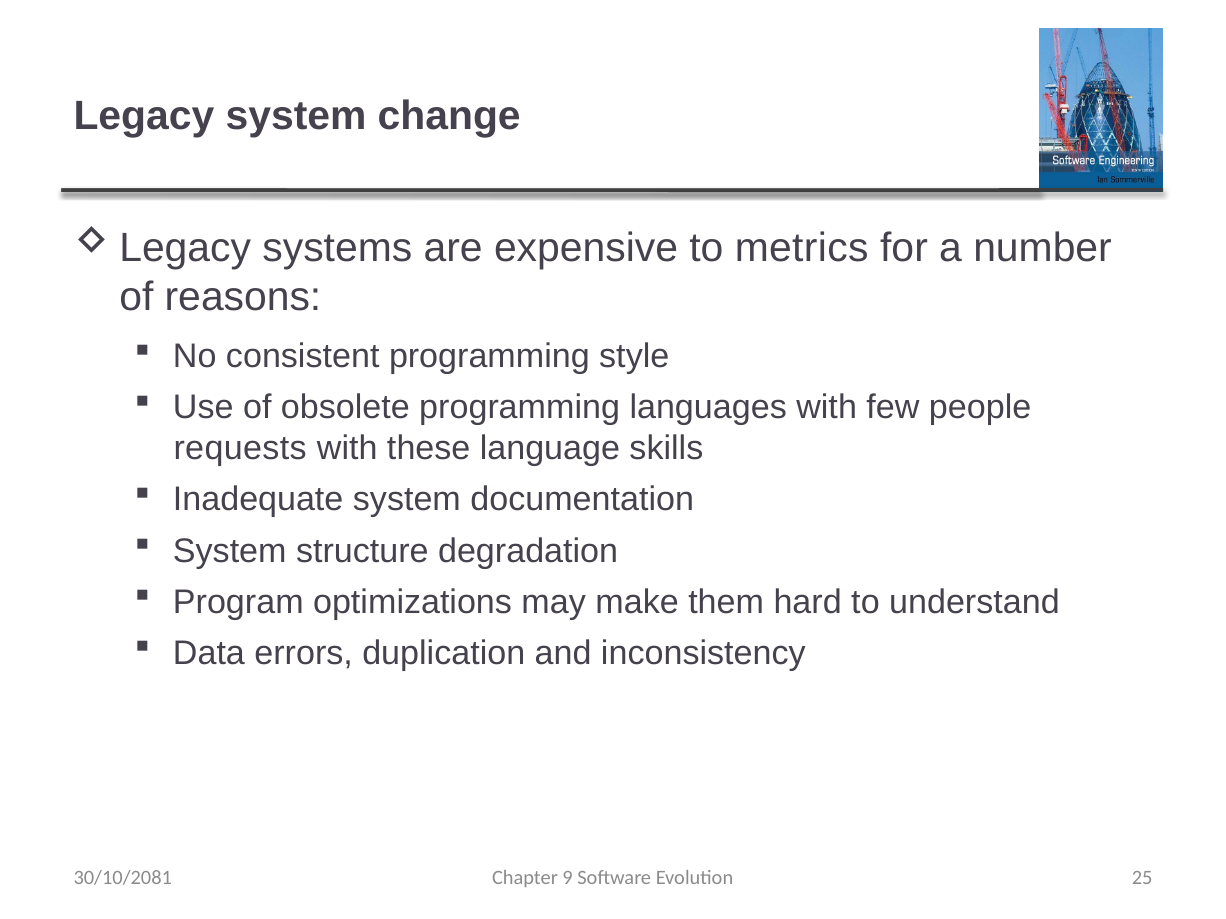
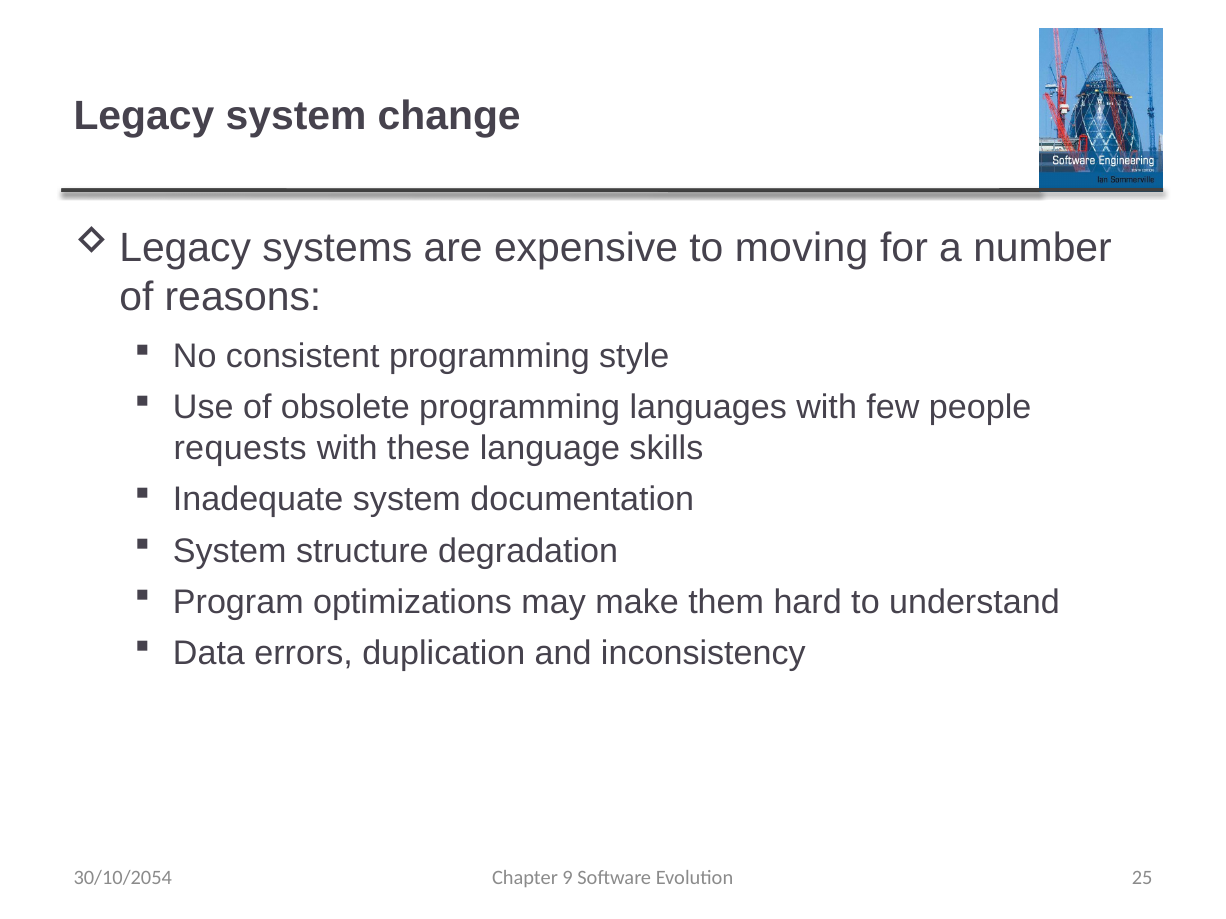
metrics: metrics -> moving (802, 248)
30/10/2081: 30/10/2081 -> 30/10/2054 (123, 878)
